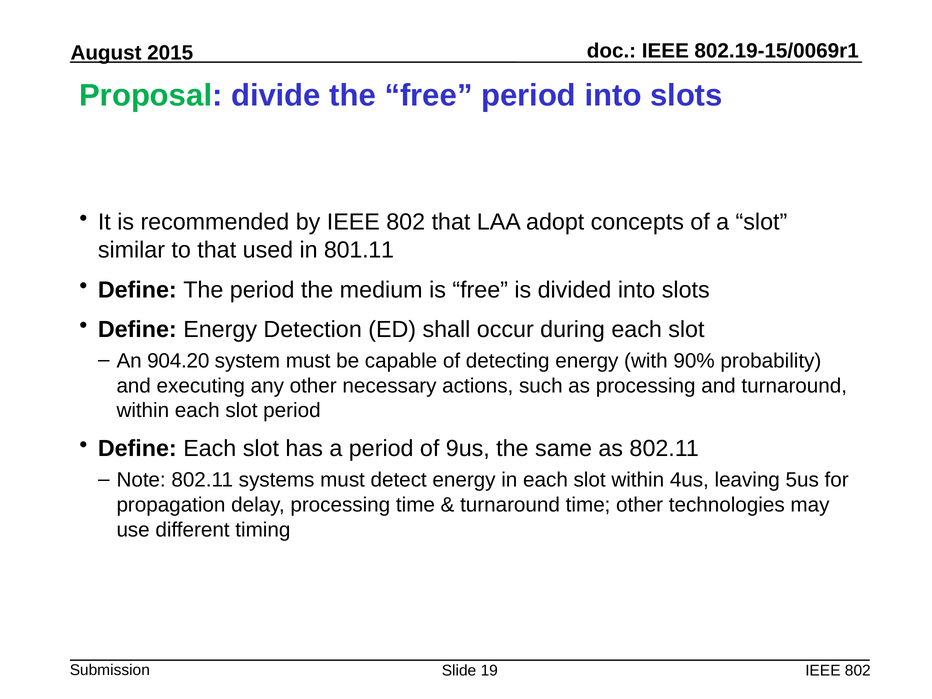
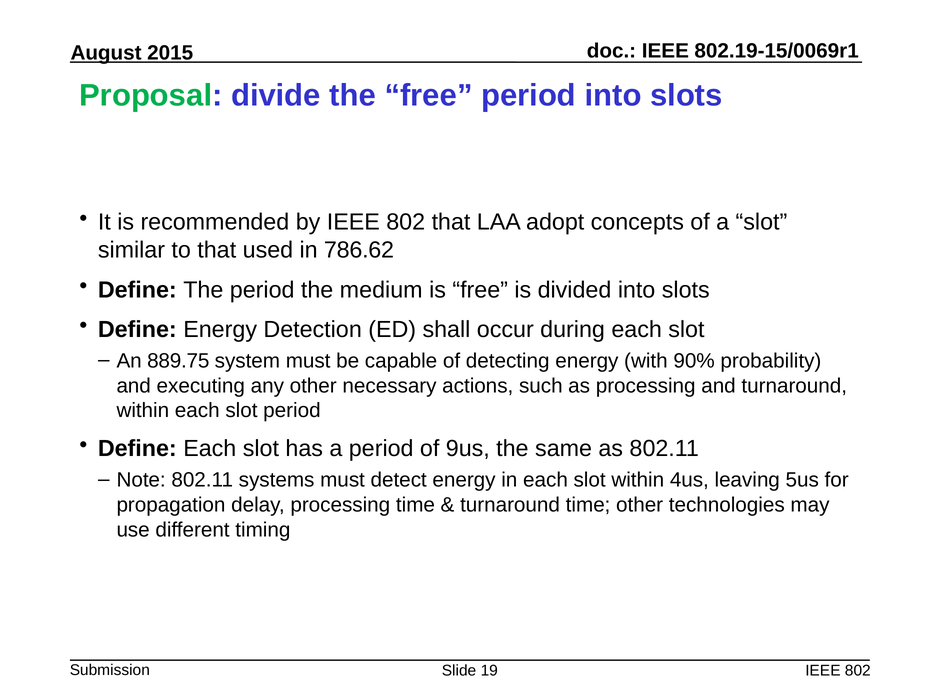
801.11: 801.11 -> 786.62 (359, 250)
904.20: 904.20 -> 889.75 (178, 361)
